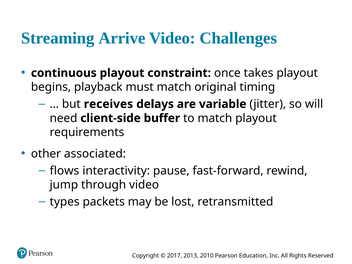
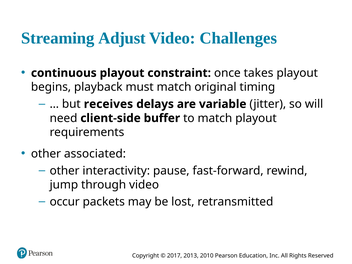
Arrive: Arrive -> Adjust (122, 38)
flows: flows -> other (65, 171)
types: types -> occur (65, 202)
